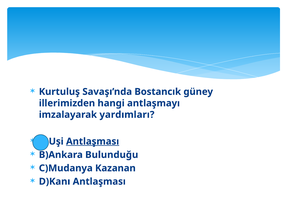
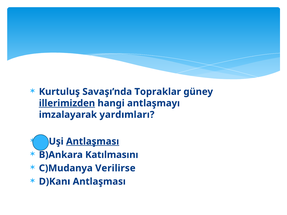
Bostancık: Bostancık -> Topraklar (158, 92)
illerimizden underline: none -> present (67, 103)
Bulunduğu: Bulunduğu -> Katılmasını (112, 155)
Kazanan: Kazanan -> Verilirse (115, 168)
